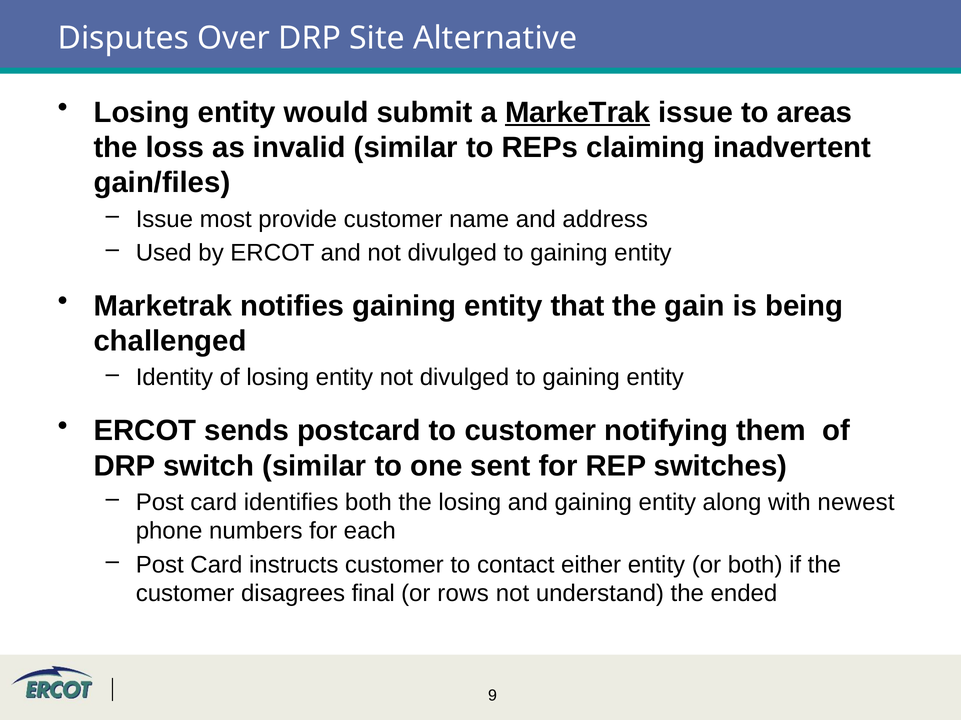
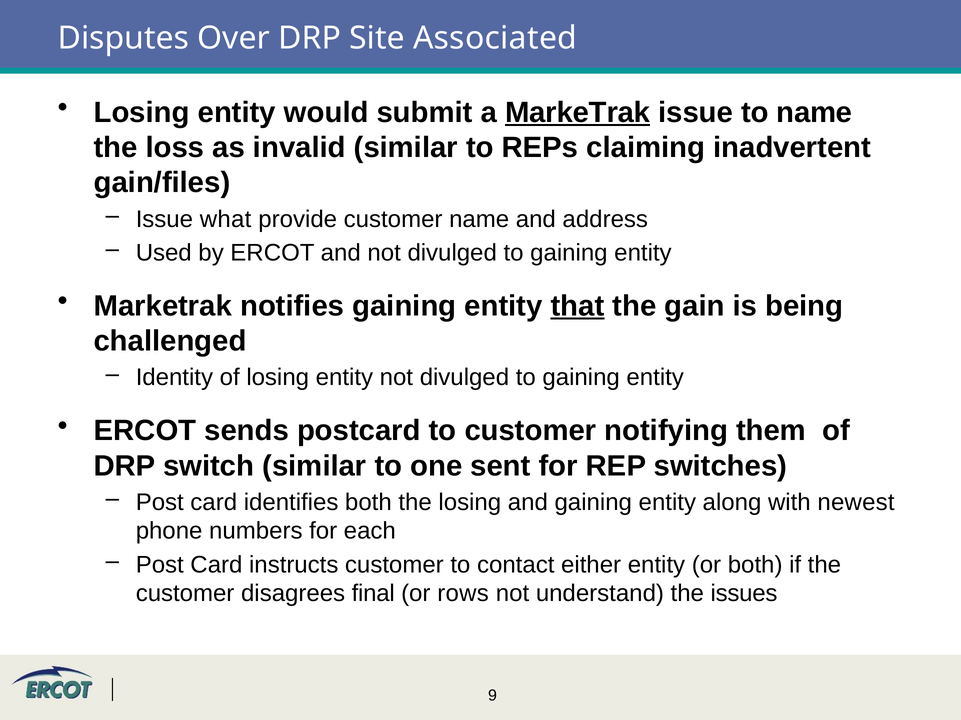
Alternative: Alternative -> Associated (495, 38)
to areas: areas -> name (814, 113)
most: most -> what (226, 219)
that underline: none -> present (577, 306)
ended: ended -> issues (744, 594)
